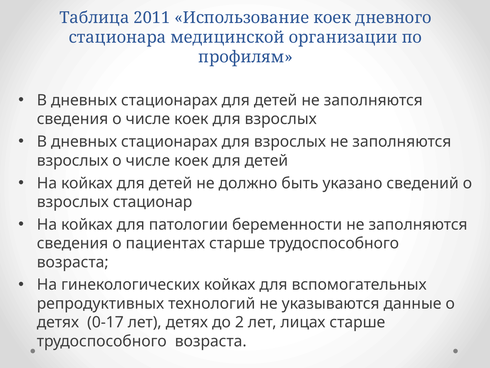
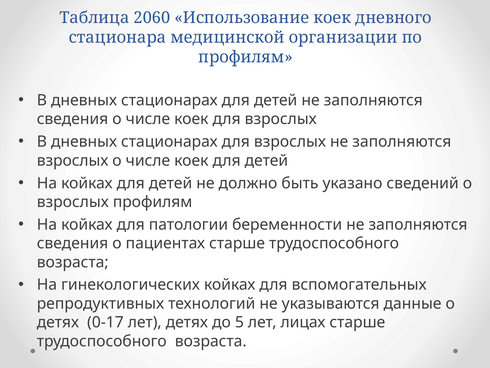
2011: 2011 -> 2060 (152, 18)
взрослых стационар: стационар -> профилям (153, 202)
2: 2 -> 5 (239, 322)
